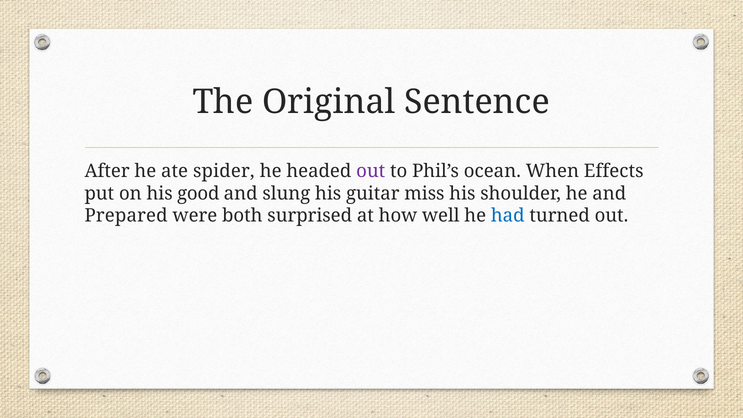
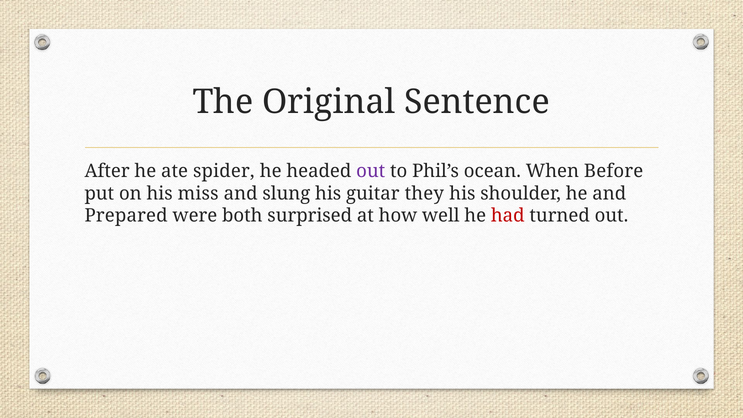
Effects: Effects -> Before (614, 171)
good: good -> miss (198, 193)
miss: miss -> they (424, 193)
had colour: blue -> red (508, 216)
